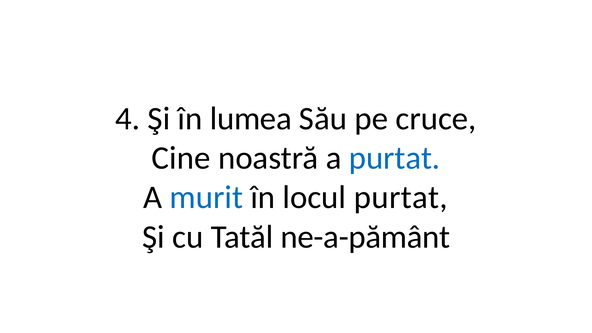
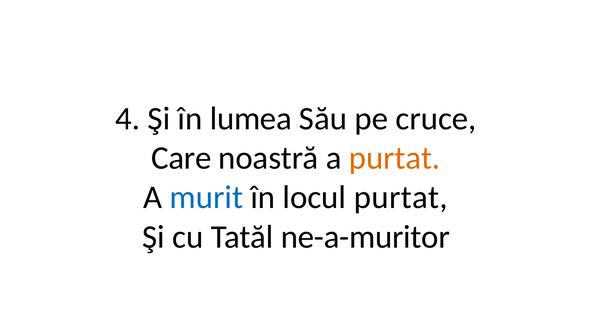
Cine: Cine -> Care (181, 158)
purtat colour: blue -> orange (395, 158)
ne-a-pământ: ne-a-pământ -> ne-a-muritor (365, 237)
